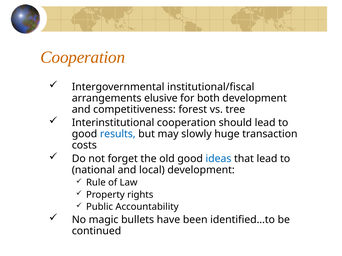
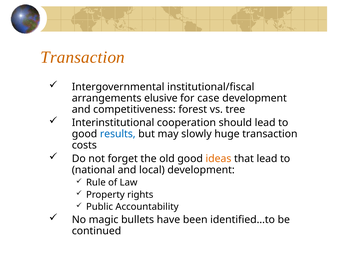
Cooperation: Cooperation -> Transaction (83, 57)
both: both -> case (208, 98)
ideas colour: blue -> orange (218, 159)
